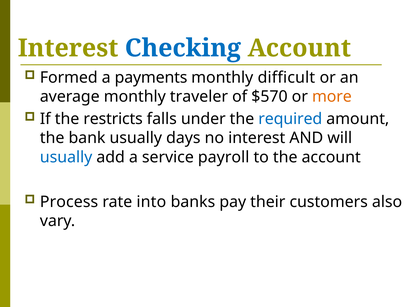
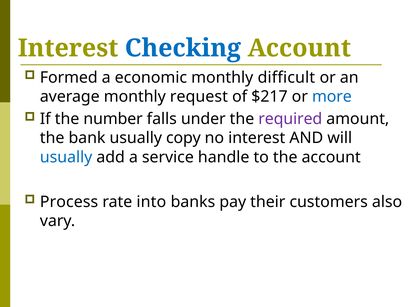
payments: payments -> economic (151, 77)
traveler: traveler -> request (199, 97)
$570: $570 -> $217 (269, 97)
more colour: orange -> blue (332, 97)
restricts: restricts -> number (113, 119)
required colour: blue -> purple (290, 119)
days: days -> copy (183, 138)
payroll: payroll -> handle (224, 157)
